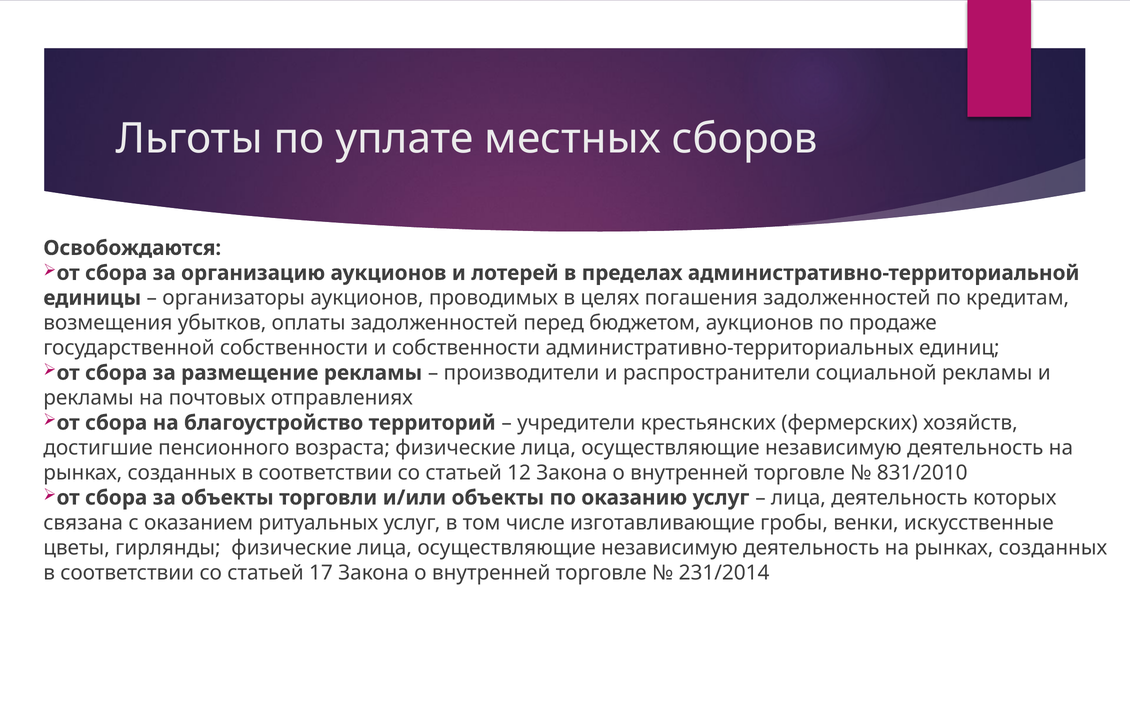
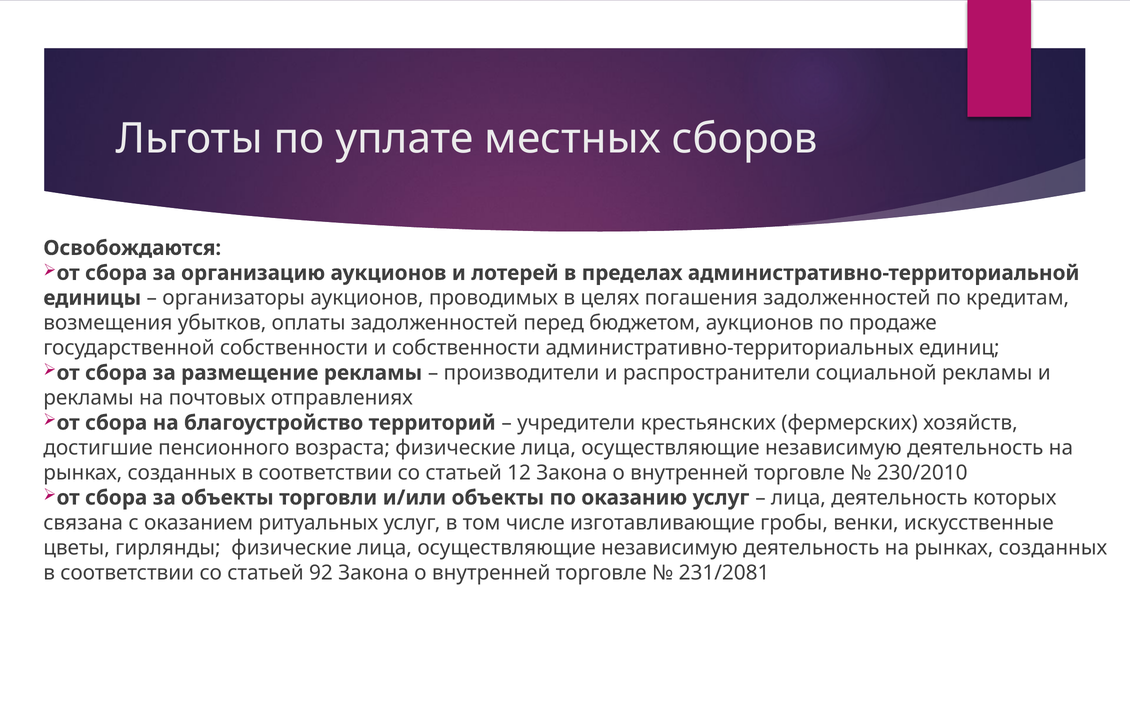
831/2010: 831/2010 -> 230/2010 (922, 473)
17: 17 -> 92 (321, 572)
231/2014: 231/2014 -> 231/2081 (724, 572)
